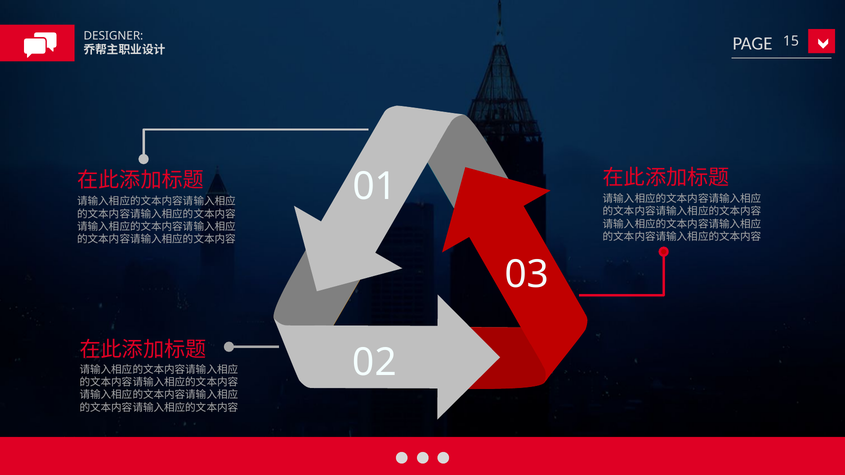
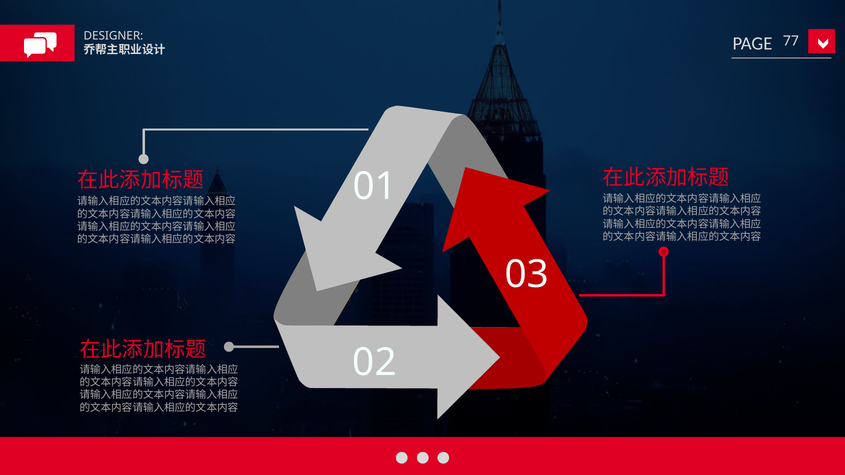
15: 15 -> 77 (791, 41)
